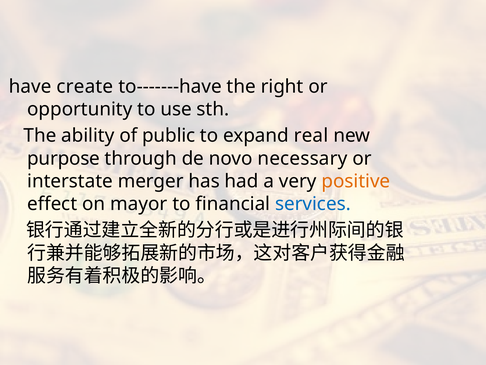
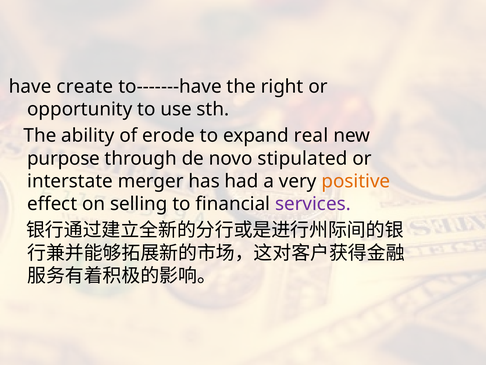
public: public -> erode (169, 136)
necessary: necessary -> stipulated (302, 158)
mayor: mayor -> selling (139, 204)
services colour: blue -> purple (313, 204)
